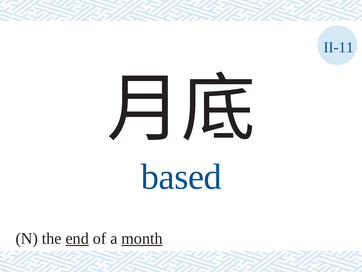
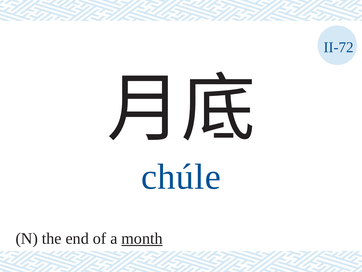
II-11: II-11 -> II-72 (339, 47)
based: based -> chúle (181, 177)
end underline: present -> none (77, 238)
